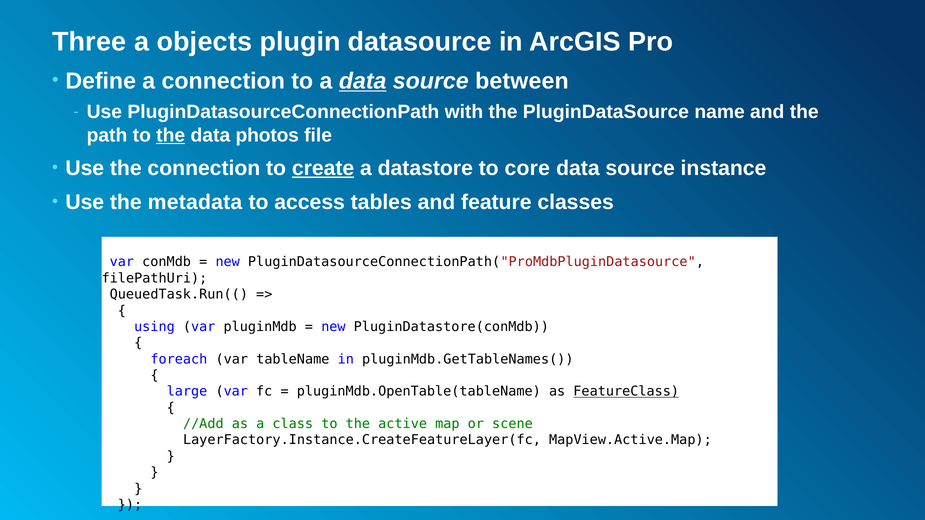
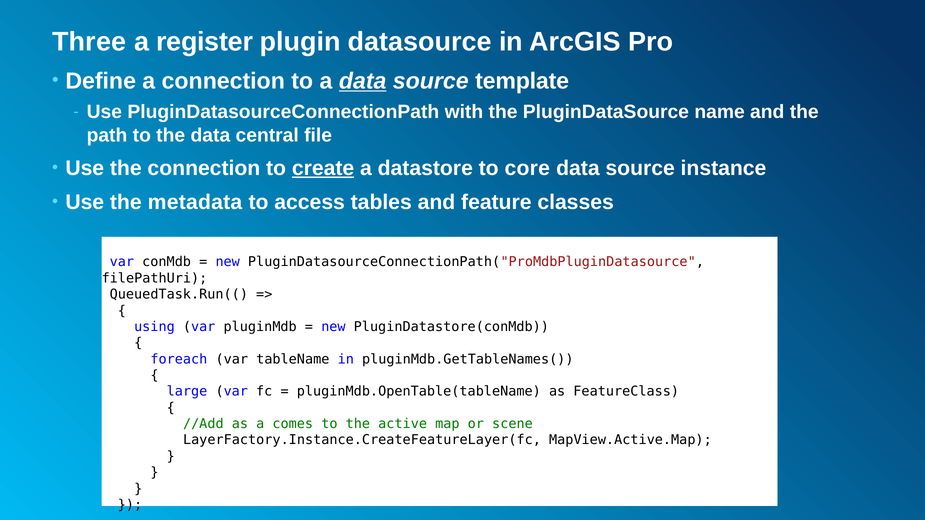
objects: objects -> register (205, 42)
between: between -> template (522, 81)
the underline: present -> none (171, 135)
photos: photos -> central (267, 135)
FeatureClass underline: present -> none (626, 392)
class: class -> comes (293, 424)
